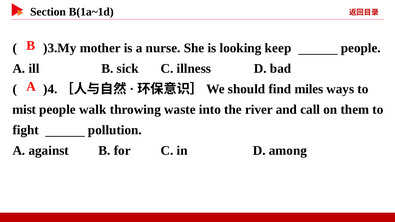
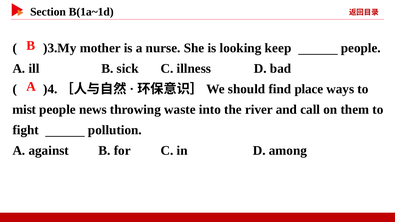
miles: miles -> place (309, 89)
walk: walk -> news (93, 110)
